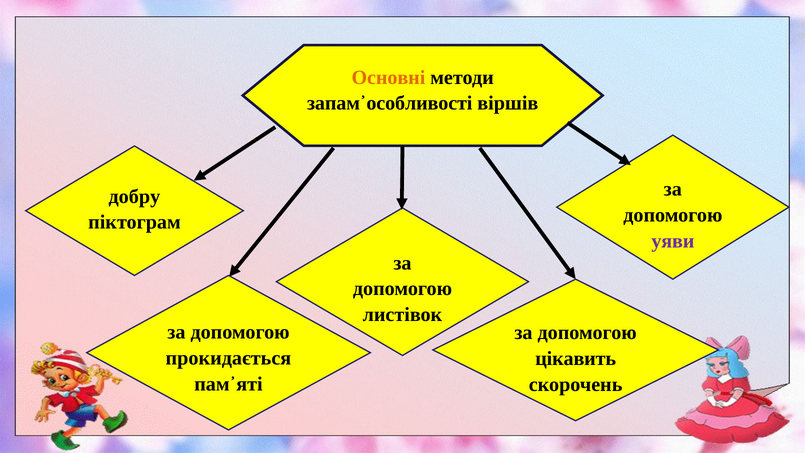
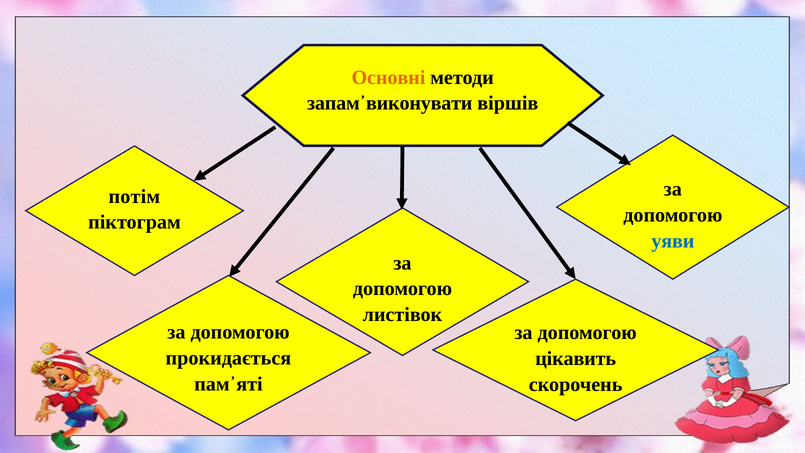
запам᾽особливості: запам᾽особливості -> запам᾽виконувати (390, 103)
добру: добру -> потім (134, 196)
уяви colour: purple -> blue (673, 241)
